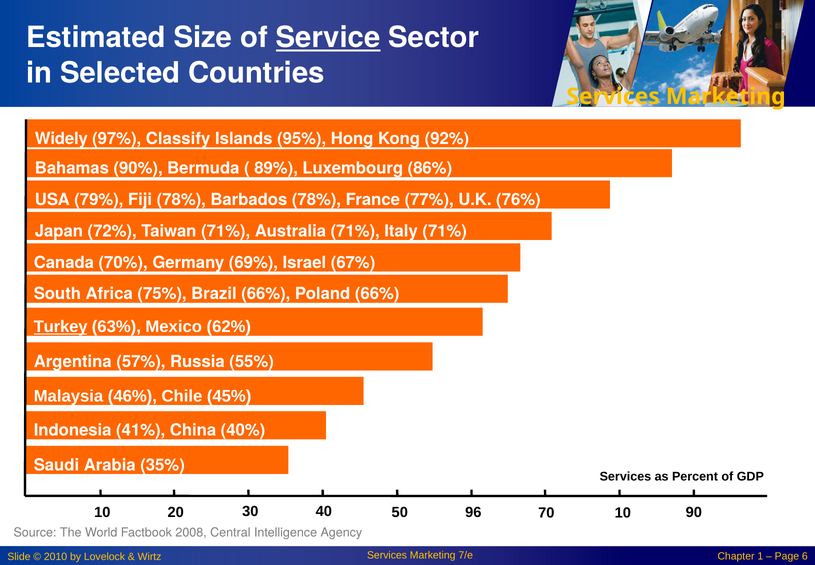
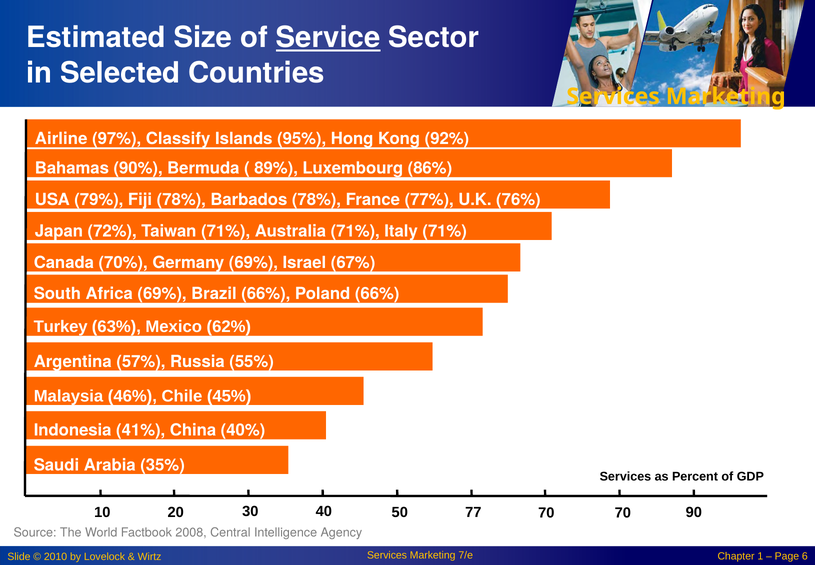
Widely: Widely -> Airline (61, 138)
Africa 75%: 75% -> 69% (162, 294)
Turkey underline: present -> none (61, 327)
96: 96 -> 77 (473, 512)
70 10: 10 -> 70 (623, 512)
